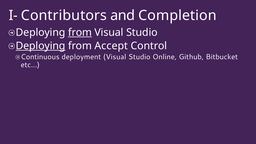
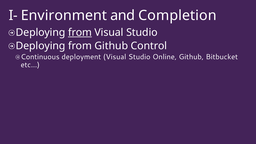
Contributors: Contributors -> Environment (64, 15)
Deploying underline: present -> none (41, 46)
from Accept: Accept -> Github (111, 46)
